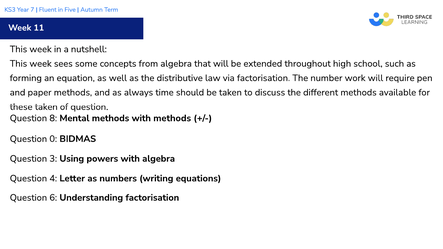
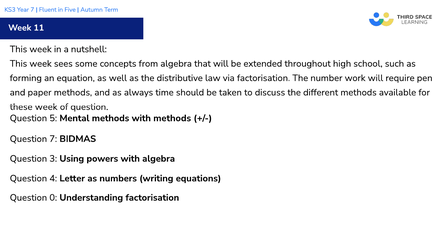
these taken: taken -> week (46, 107)
8: 8 -> 5 (53, 118)
Question 0: 0 -> 7 (53, 139)
6: 6 -> 0 (53, 198)
